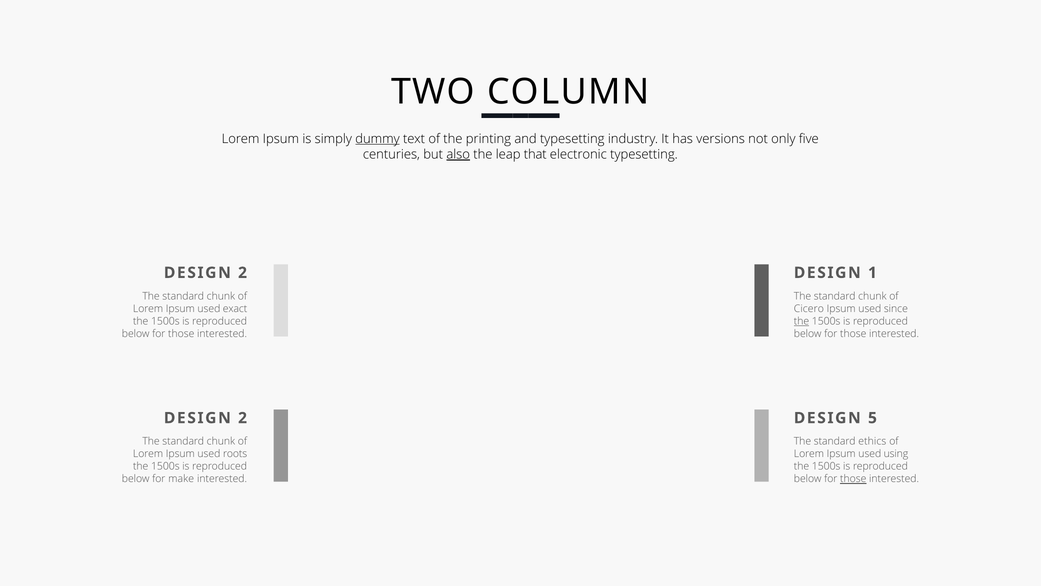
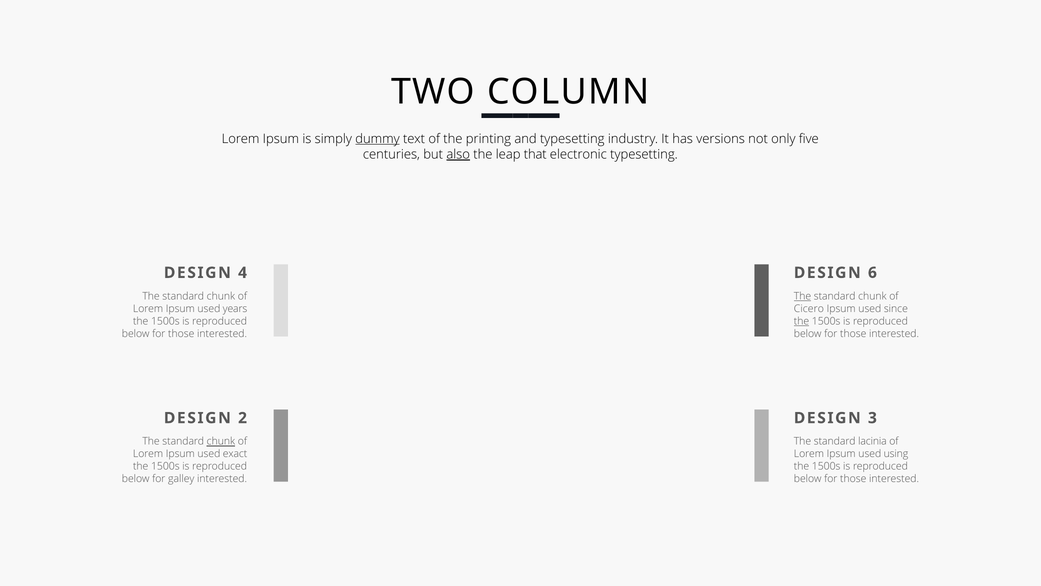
2: 2 -> 4 (243, 273)
1: 1 -> 6 (872, 273)
The underline: none -> present (802, 296)
exact: exact -> years (235, 309)
5: 5 -> 3 (872, 418)
chunk underline: none -> present (221, 441)
ethics: ethics -> lacinia (872, 441)
roots: roots -> exact (235, 454)
make: make -> galley (181, 479)
those underline: present -> none (853, 479)
